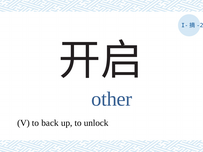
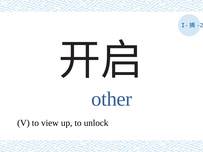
back: back -> view (50, 123)
